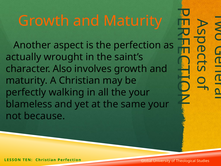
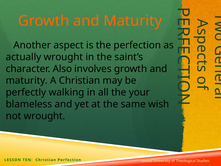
same your: your -> wish (159, 104)
not because: because -> wrought (45, 116)
